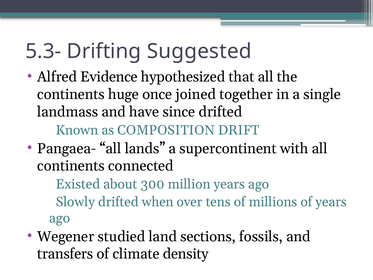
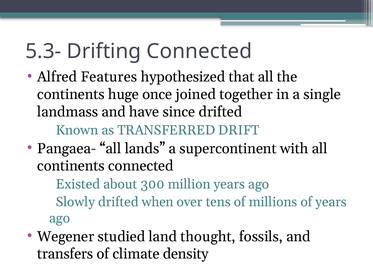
Drifting Suggested: Suggested -> Connected (199, 51)
Evidence: Evidence -> Features (109, 77)
COMPOSITION: COMPOSITION -> TRANSFERRED (166, 130)
sections: sections -> thought (208, 236)
